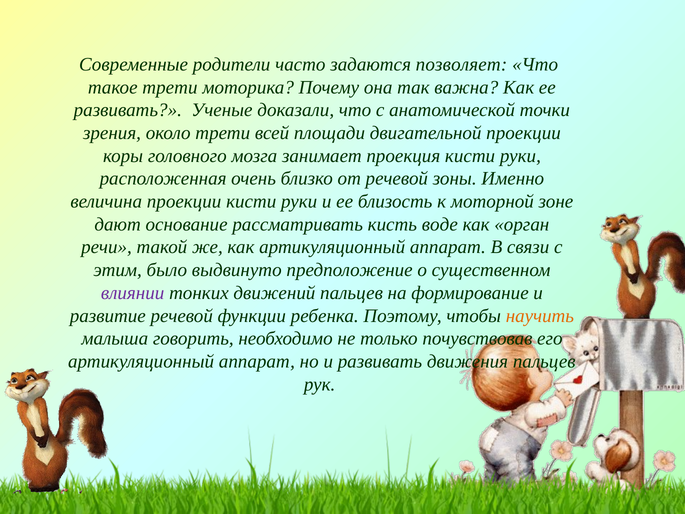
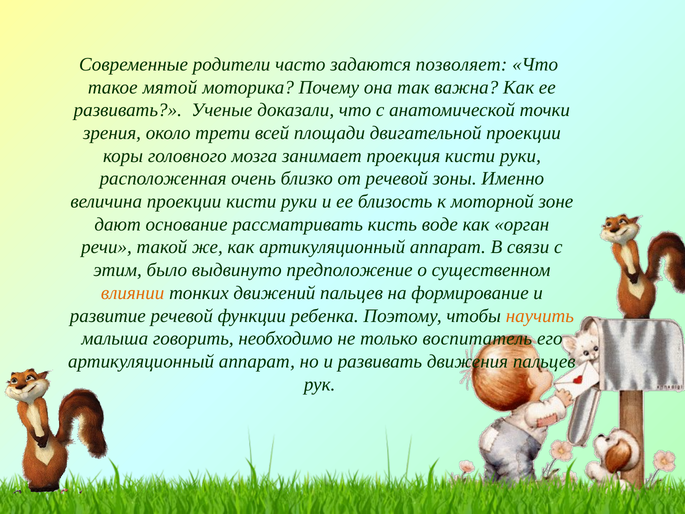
такое трети: трети -> мятой (170, 87)
влиянии colour: purple -> orange (133, 293)
почувствовав: почувствовав -> воспитатель (477, 338)
